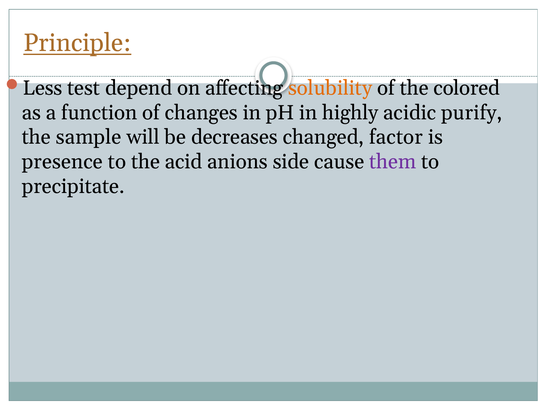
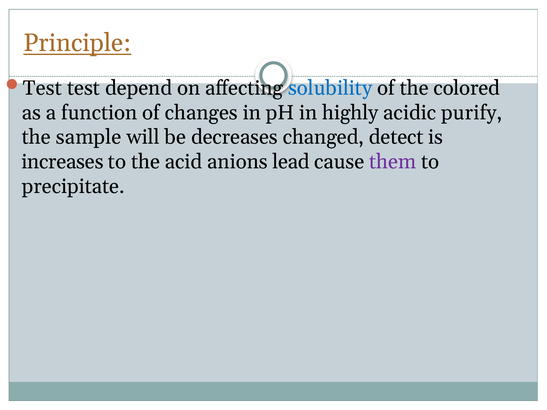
Less: Less -> Test (42, 88)
solubility colour: orange -> blue (330, 88)
factor: factor -> detect (396, 137)
presence: presence -> increases (63, 162)
side: side -> lead (291, 162)
